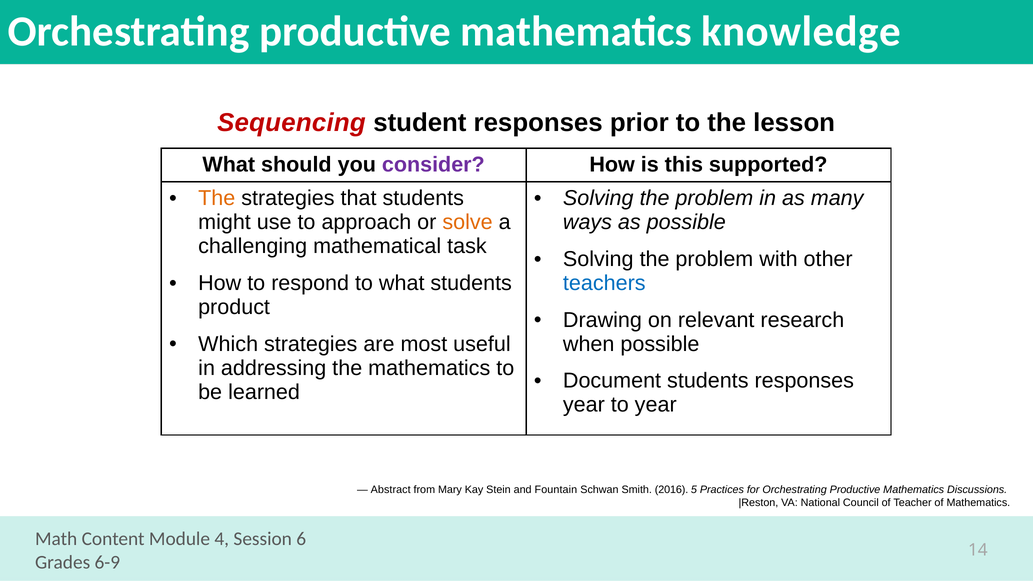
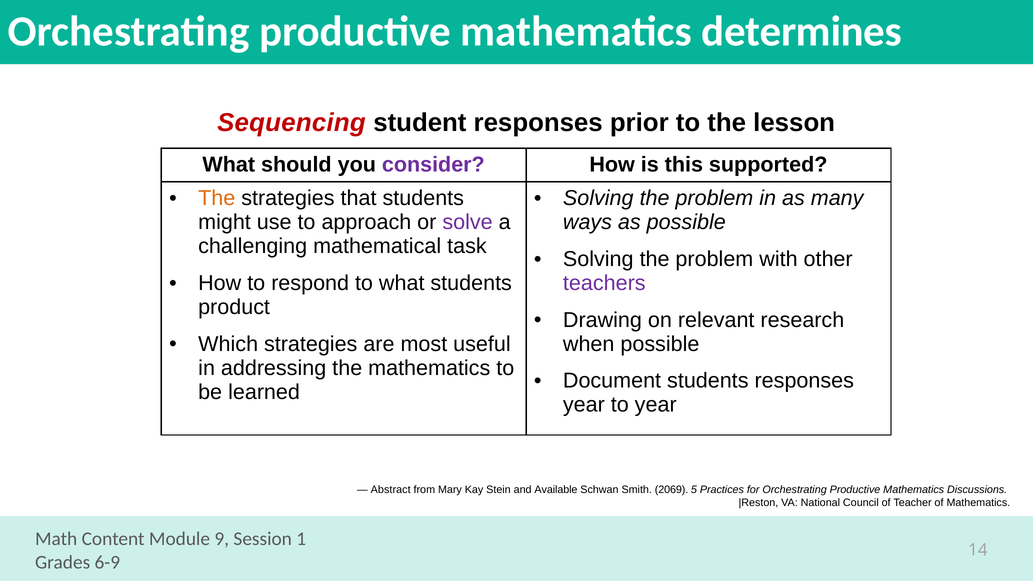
knowledge: knowledge -> determines (802, 32)
solve colour: orange -> purple (468, 222)
teachers colour: blue -> purple (604, 283)
Fountain: Fountain -> Available (556, 490)
2016: 2016 -> 2069 (672, 490)
4: 4 -> 9 (222, 539)
6: 6 -> 1 (301, 539)
